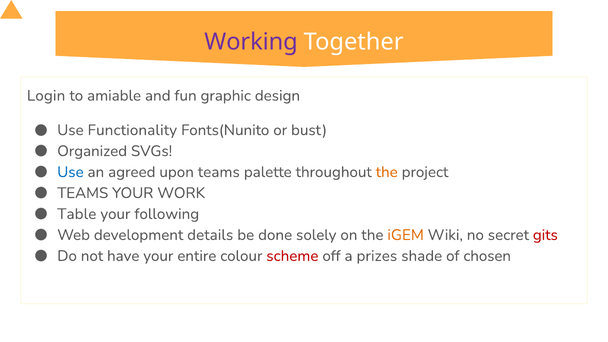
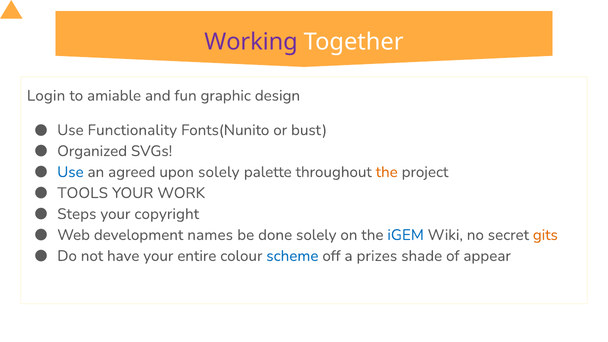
upon teams: teams -> solely (219, 172)
TEAMS: TEAMS -> TOOLS (83, 193)
Table: Table -> Steps (77, 214)
following: following -> copyright (167, 214)
details: details -> names (210, 235)
iGEM colour: orange -> blue (406, 235)
gits colour: red -> orange (545, 235)
scheme colour: red -> blue (292, 256)
chosen: chosen -> appear (487, 256)
